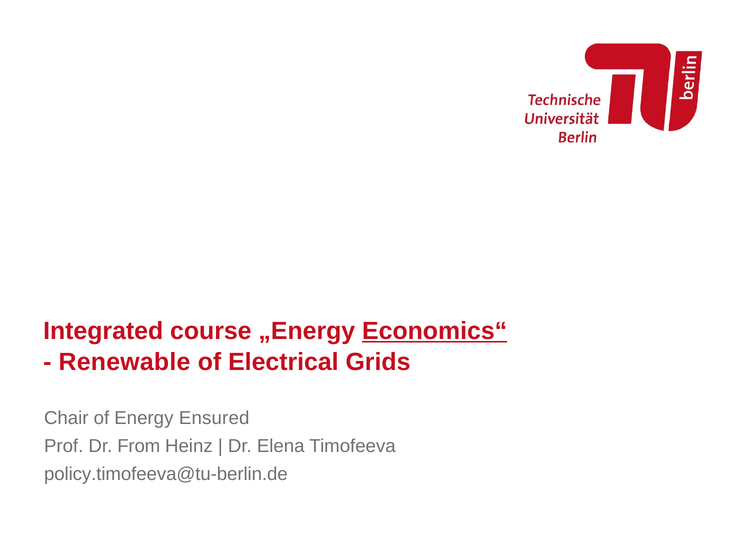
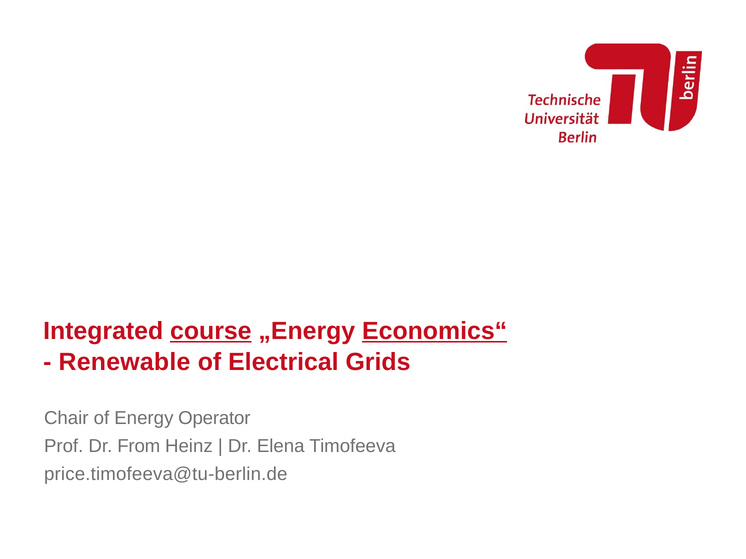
course underline: none -> present (211, 331)
Ensured: Ensured -> Operator (214, 419)
policy.timofeeva@tu-berlin.de: policy.timofeeva@tu-berlin.de -> price.timofeeva@tu-berlin.de (166, 475)
